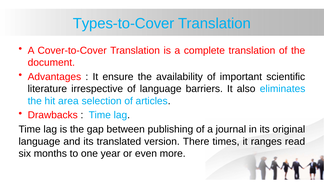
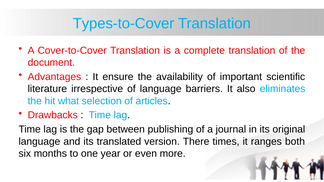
area: area -> what (69, 101)
read: read -> both (295, 142)
